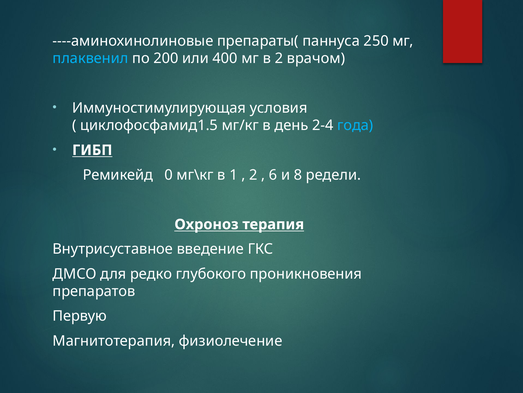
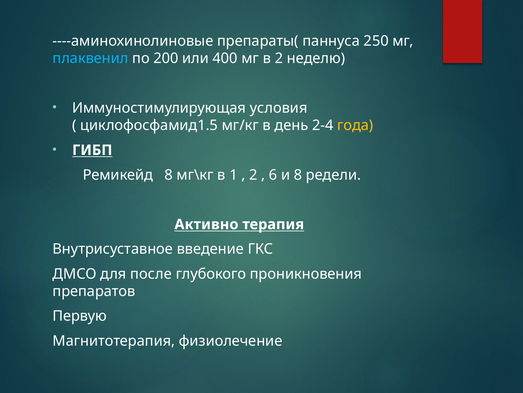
врачом: врачом -> неделю (316, 58)
года colour: light blue -> yellow (355, 125)
Ремикейд 0: 0 -> 8 (169, 175)
Охроноз: Охроноз -> Активно (206, 224)
редко: редко -> после (151, 273)
